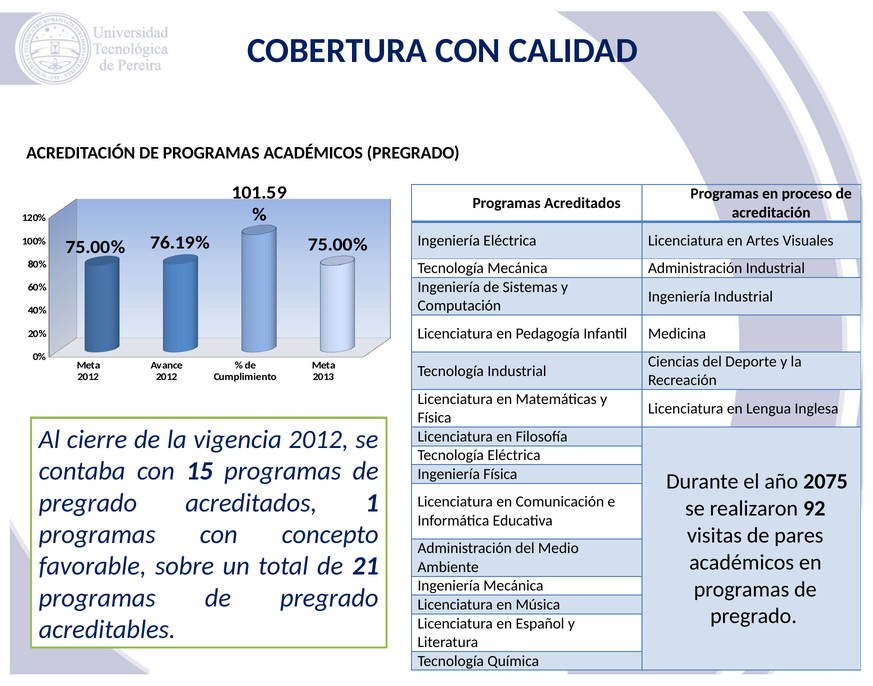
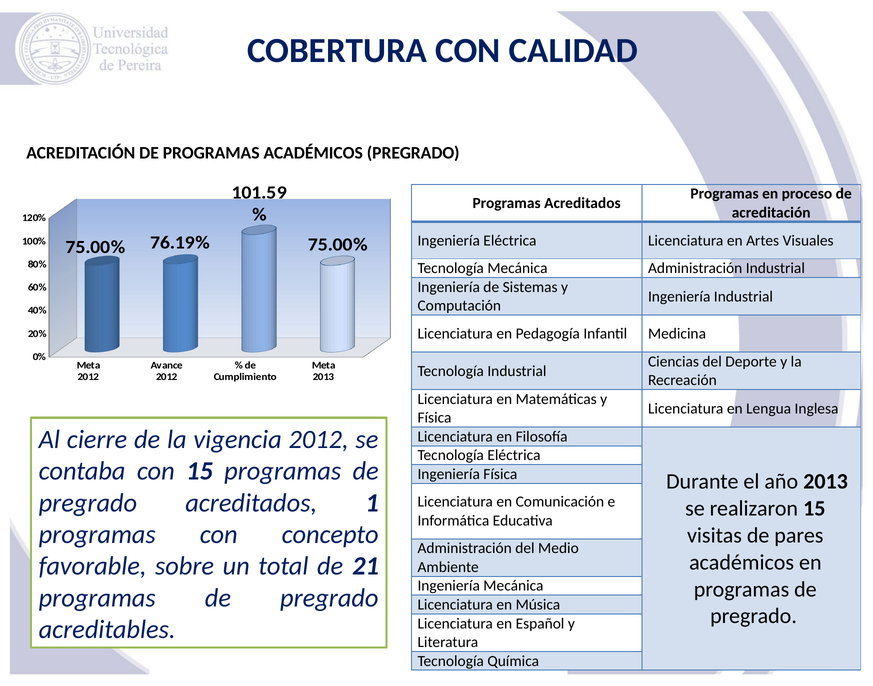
año 2075: 2075 -> 2013 (826, 481)
realizaron 92: 92 -> 15 (814, 508)
